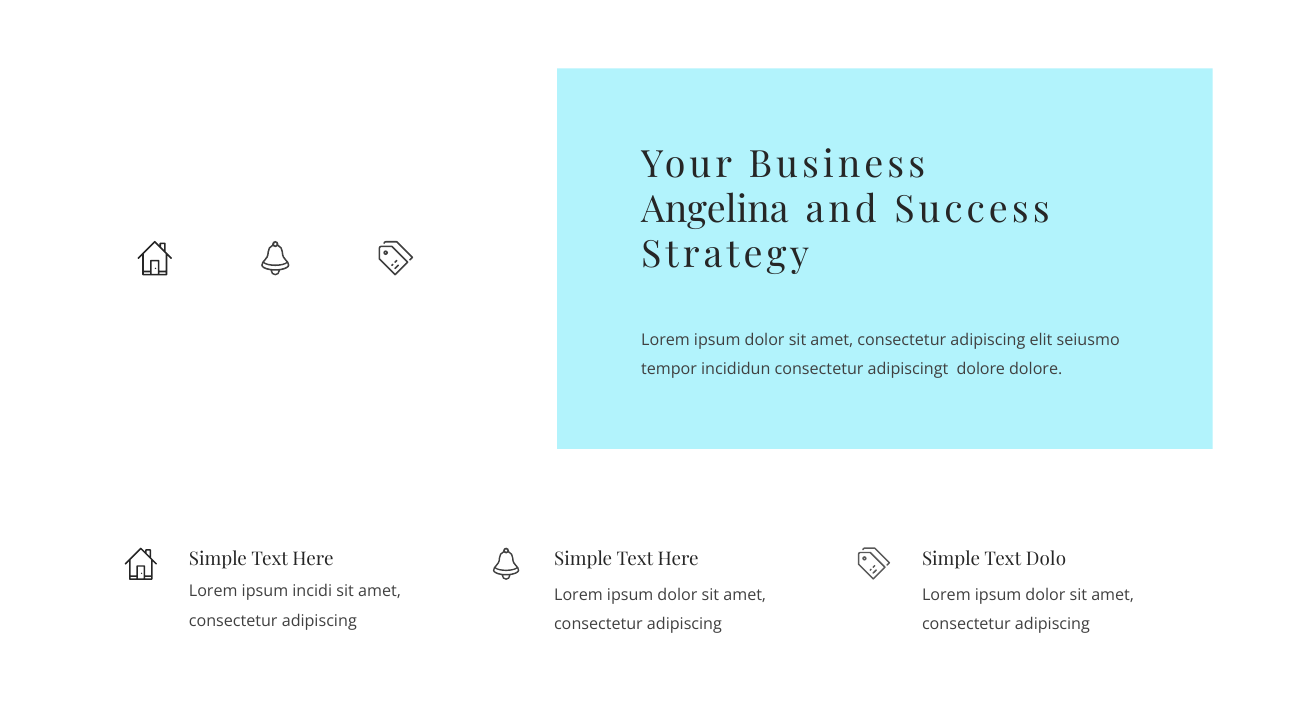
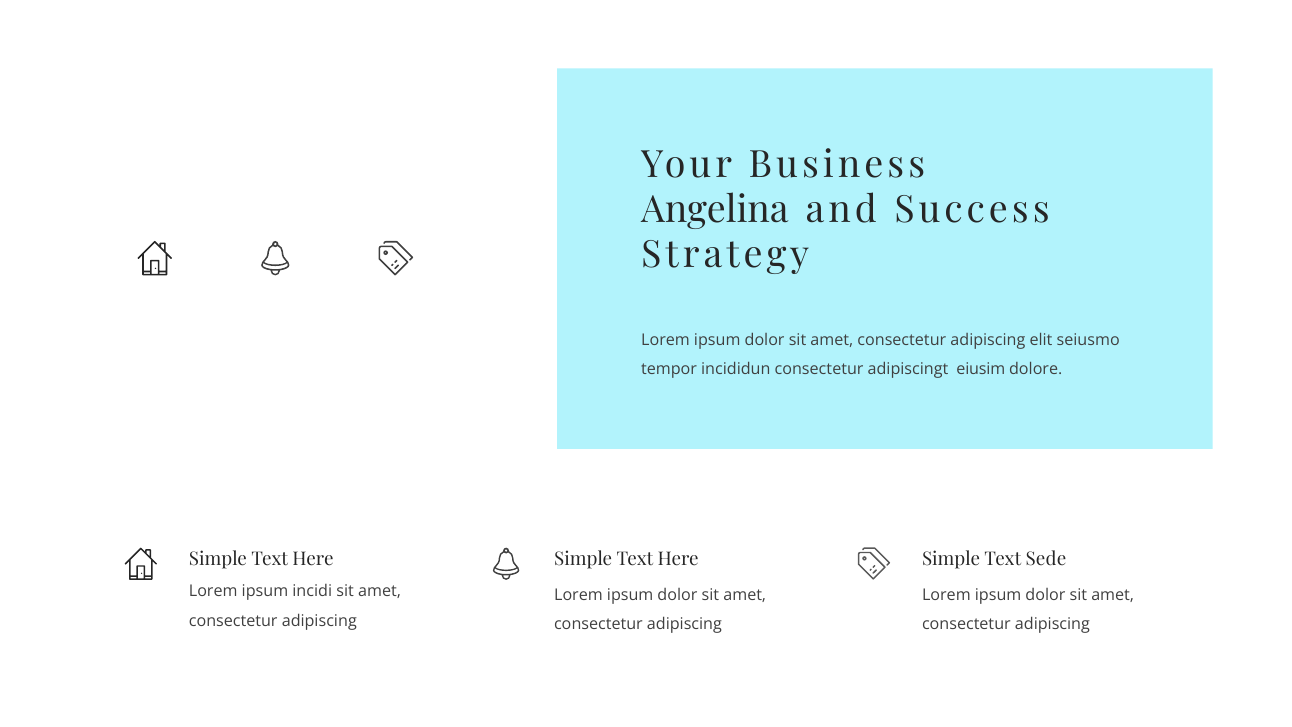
adipiscingt dolore: dolore -> eiusim (981, 369)
Dolo: Dolo -> Sede (1046, 559)
